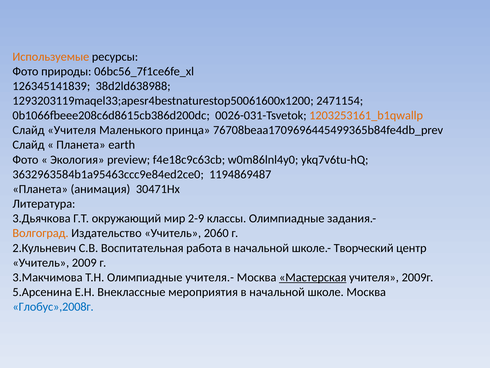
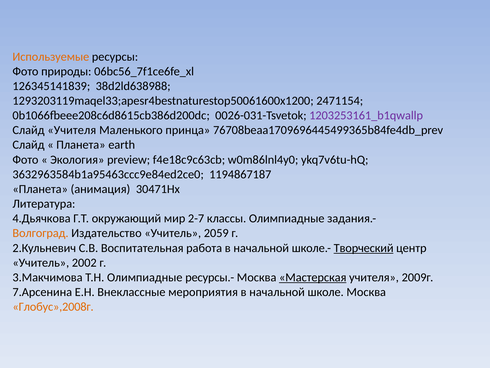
1203253161_b1qwallp colour: orange -> purple (366, 115)
1194869487: 1194869487 -> 1194867187 (240, 174)
3.Дьячкова: 3.Дьячкова -> 4.Дьячкова (42, 218)
2-9: 2-9 -> 2-7 (196, 218)
2060: 2060 -> 2059 (216, 233)
Творческий underline: none -> present (364, 248)
2009: 2009 -> 2002 (84, 262)
учителя.-: учителя.- -> ресурсы.- (210, 277)
5.Арсенина: 5.Арсенина -> 7.Арсенина (42, 292)
Глобус»,2008г colour: blue -> orange (53, 306)
